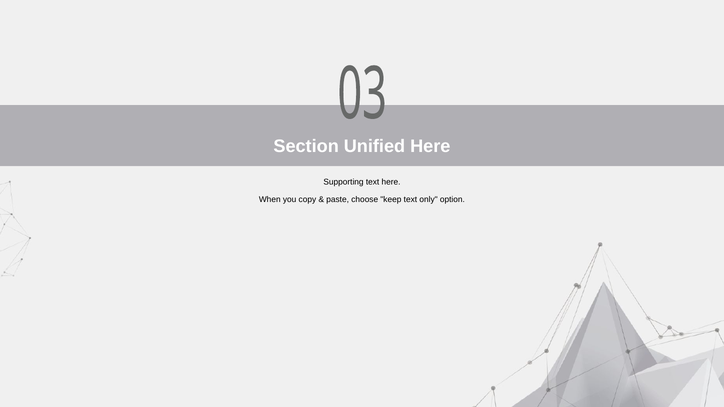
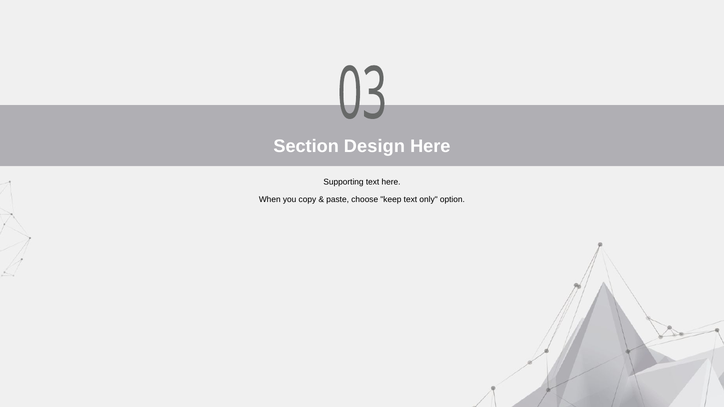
Unified: Unified -> Design (374, 146)
